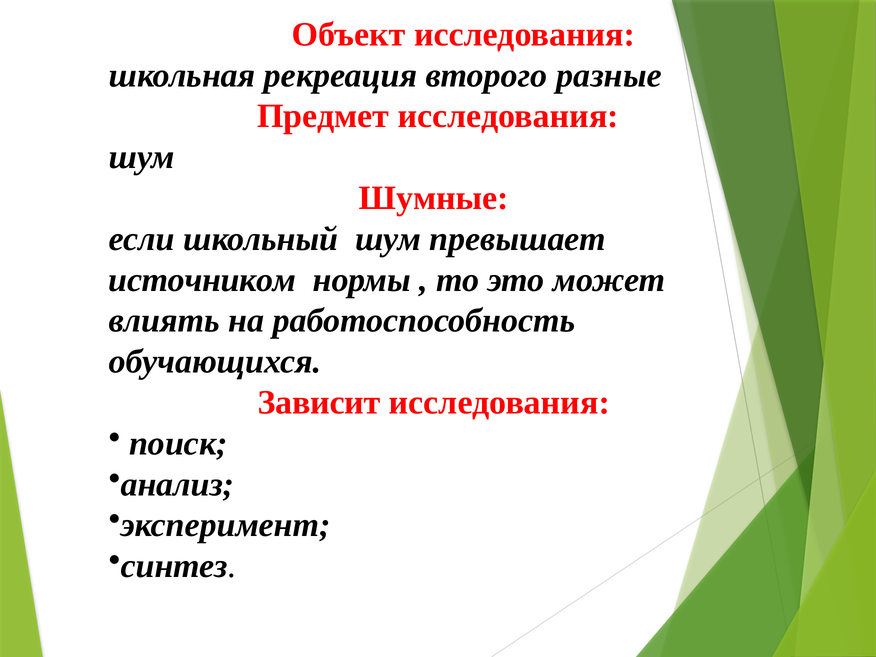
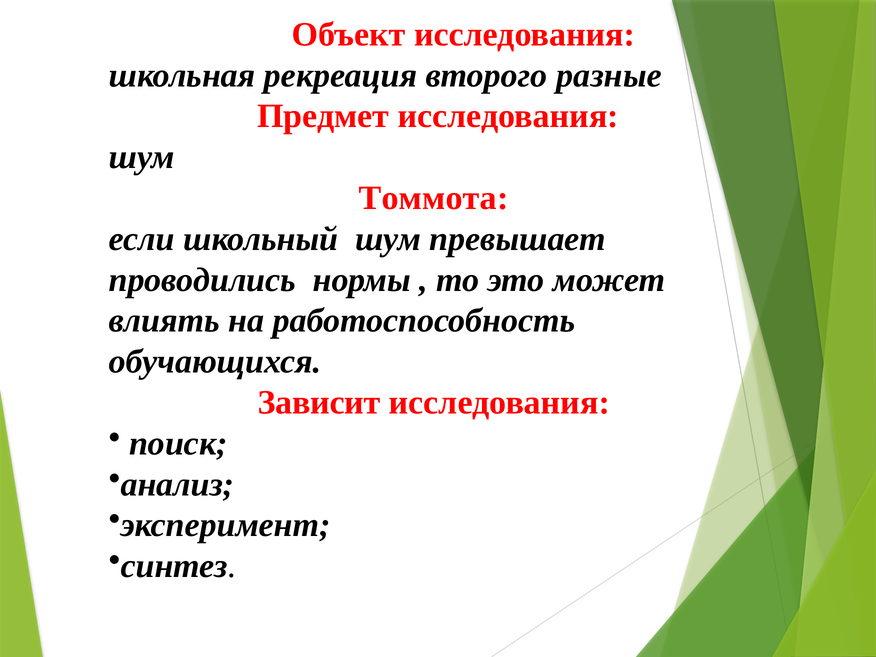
Шумные: Шумные -> Томмота (434, 198)
источником: источником -> проводились (202, 280)
